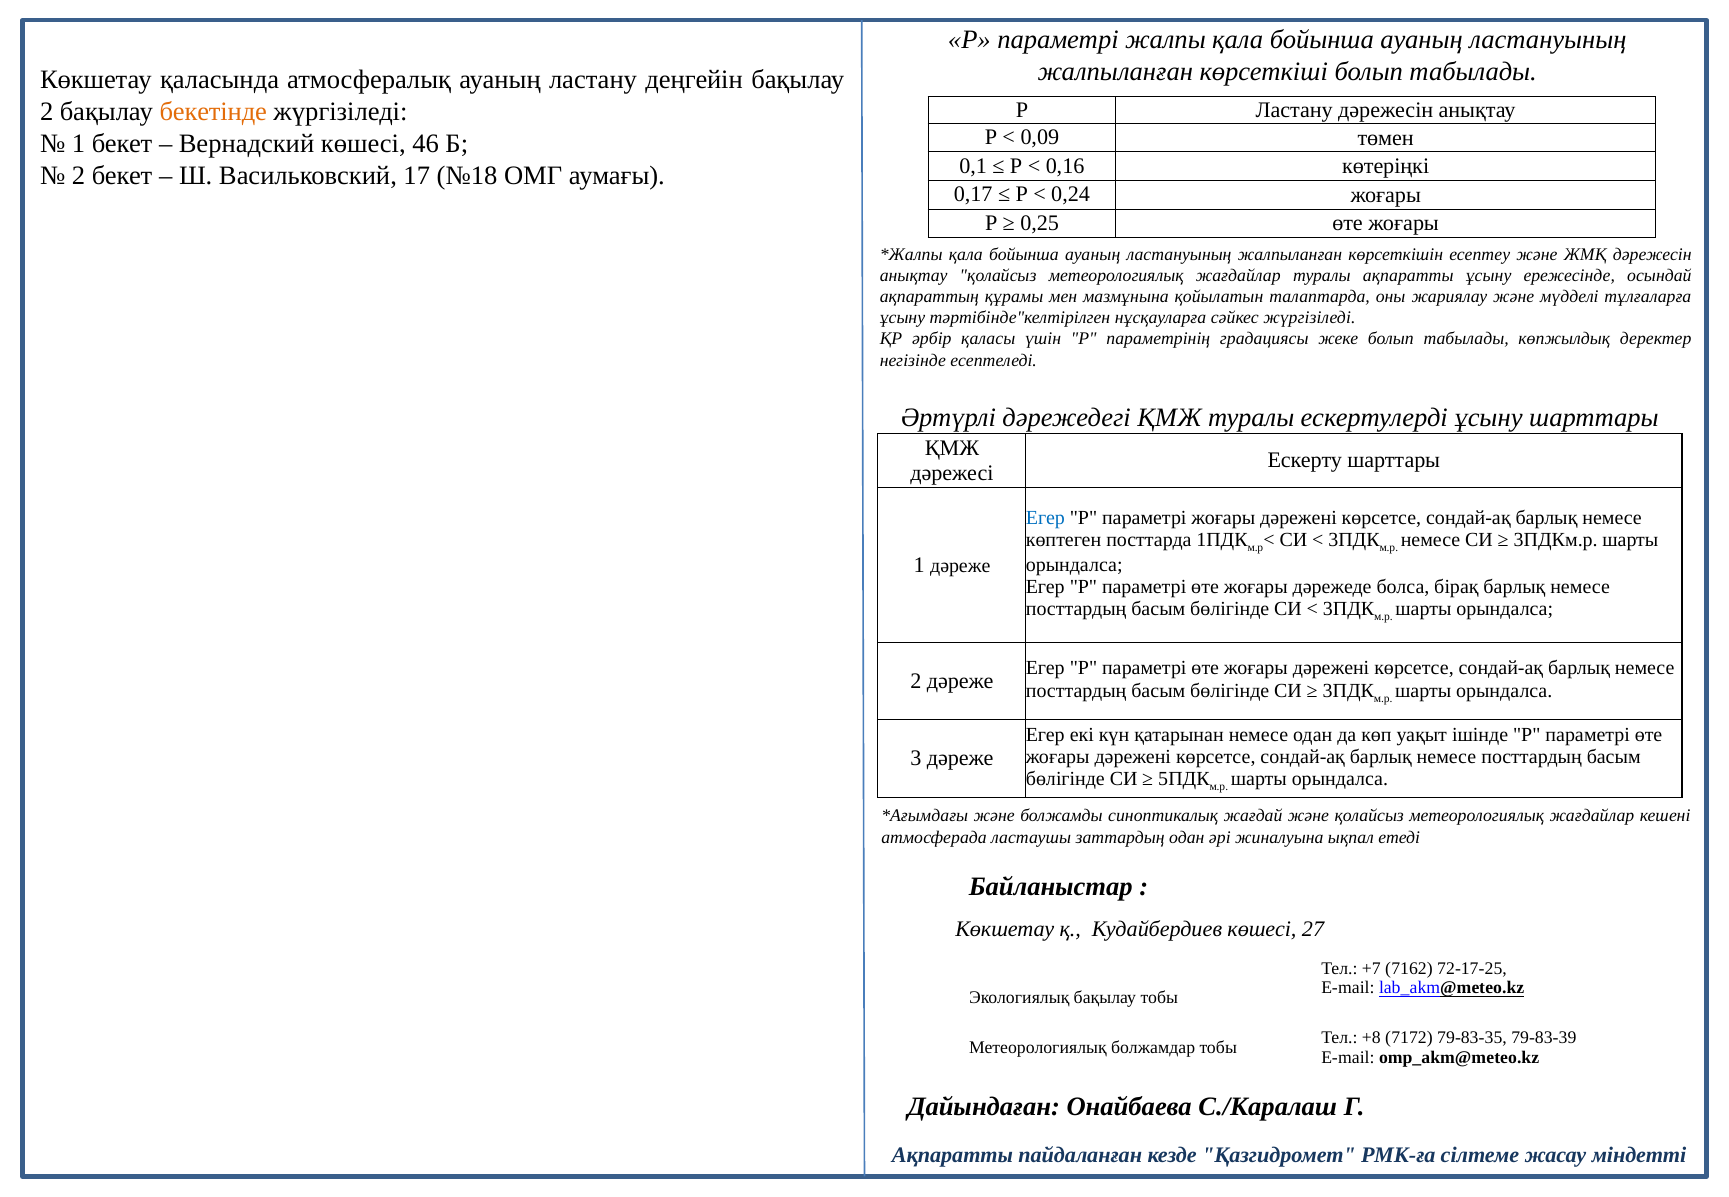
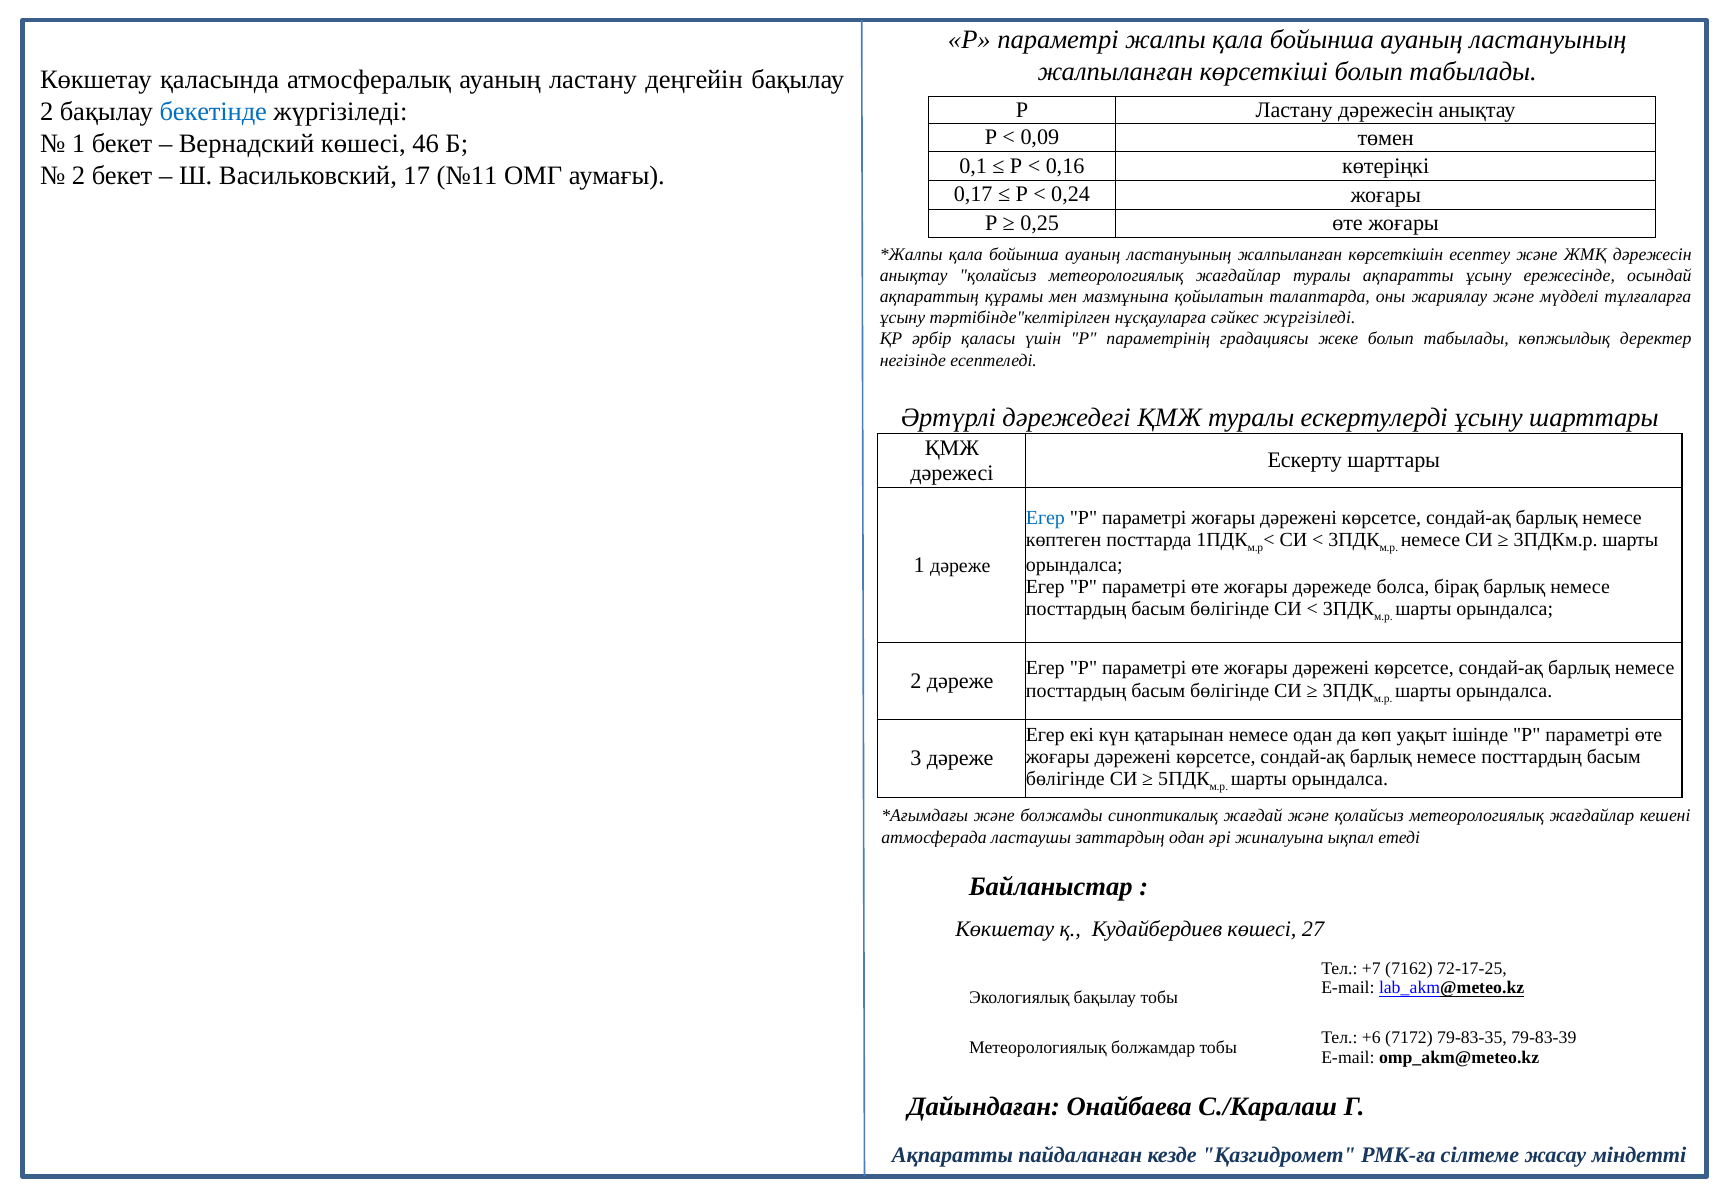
бекетінде colour: orange -> blue (213, 112)
№18: №18 -> №11 (467, 176)
+8: +8 -> +6 (1371, 1038)
